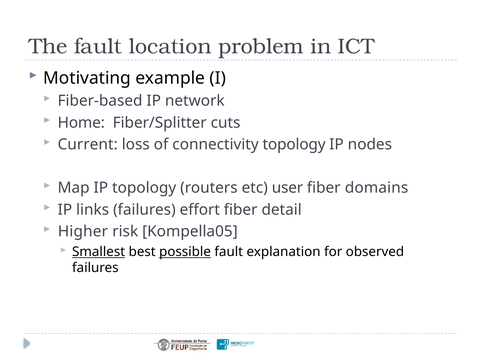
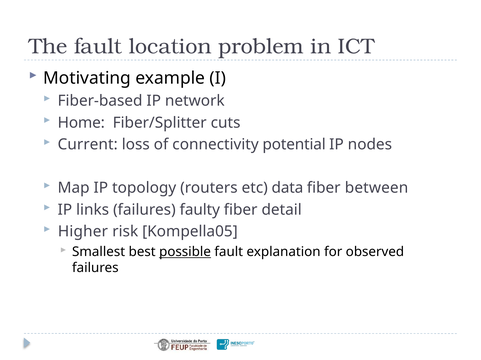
connectivity topology: topology -> potential (294, 145)
user: user -> data (287, 188)
domains: domains -> between (377, 188)
effort: effort -> faulty (200, 210)
Smallest underline: present -> none (99, 252)
